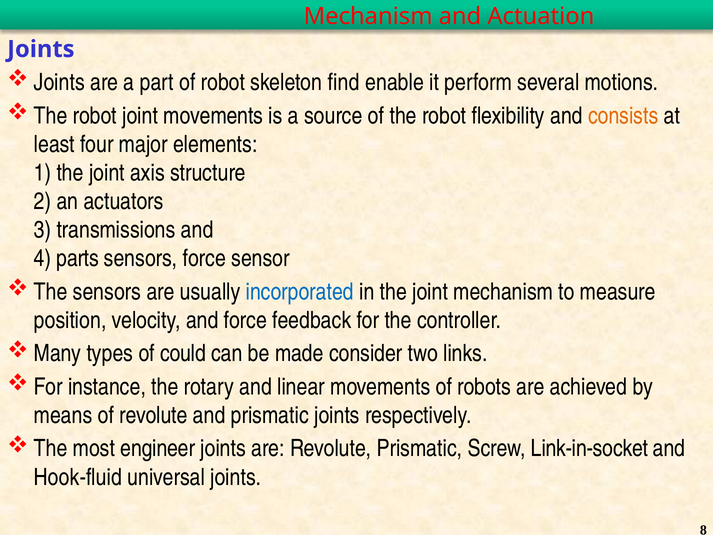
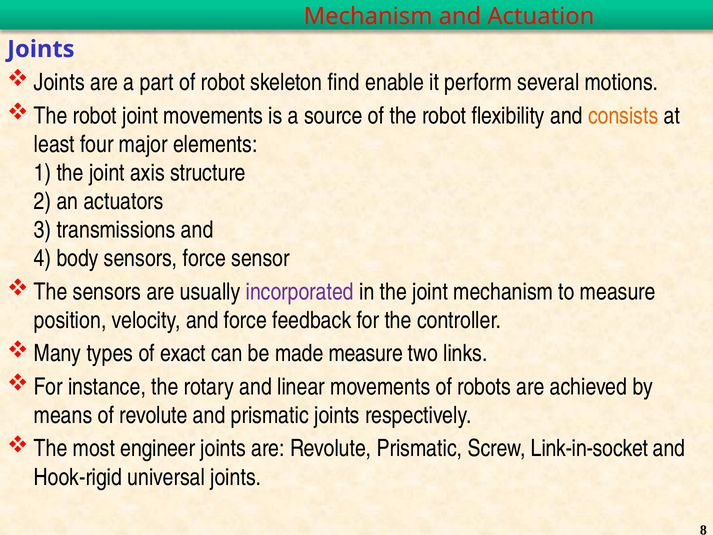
parts: parts -> body (78, 258)
incorporated colour: blue -> purple (300, 292)
could: could -> exact (183, 353)
made consider: consider -> measure (366, 353)
Hook-fluid: Hook-fluid -> Hook-rigid (78, 477)
